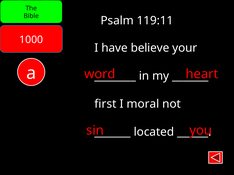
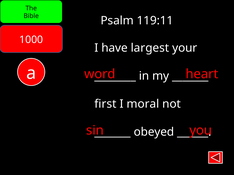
believe: believe -> largest (150, 48)
located: located -> obeyed (154, 132)
